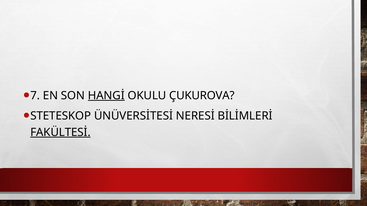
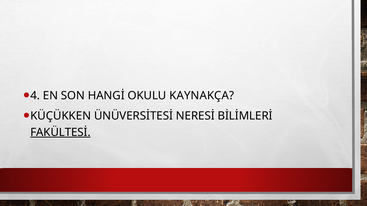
7: 7 -> 4 (35, 96)
HANGİ underline: present -> none (106, 96)
ÇUKUROVA: ÇUKUROVA -> KAYNAKÇA (202, 96)
STETESKOP: STETESKOP -> KÜÇÜKKEN (61, 116)
